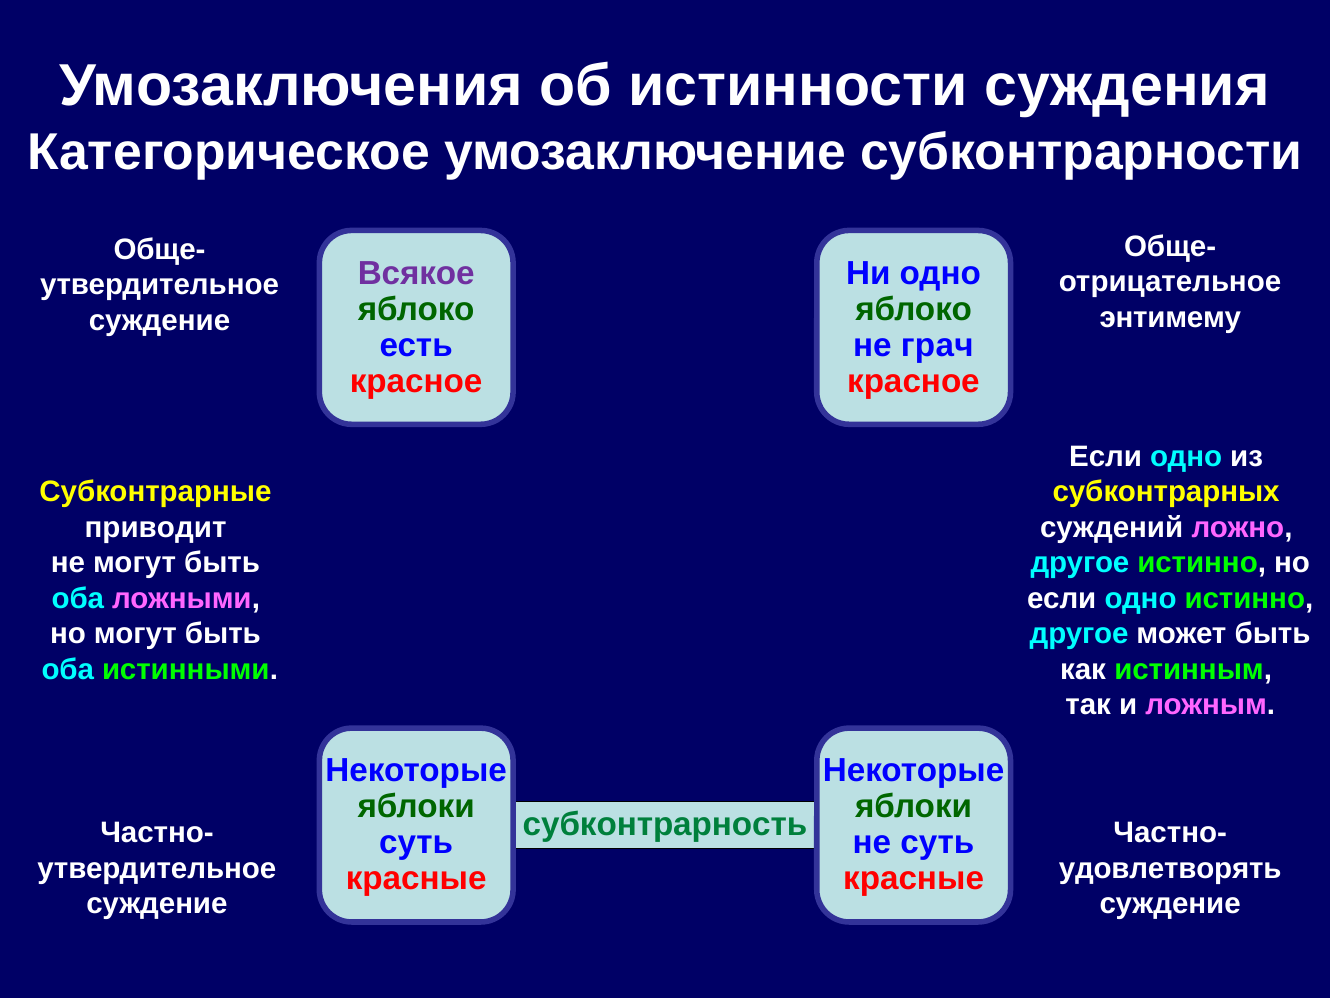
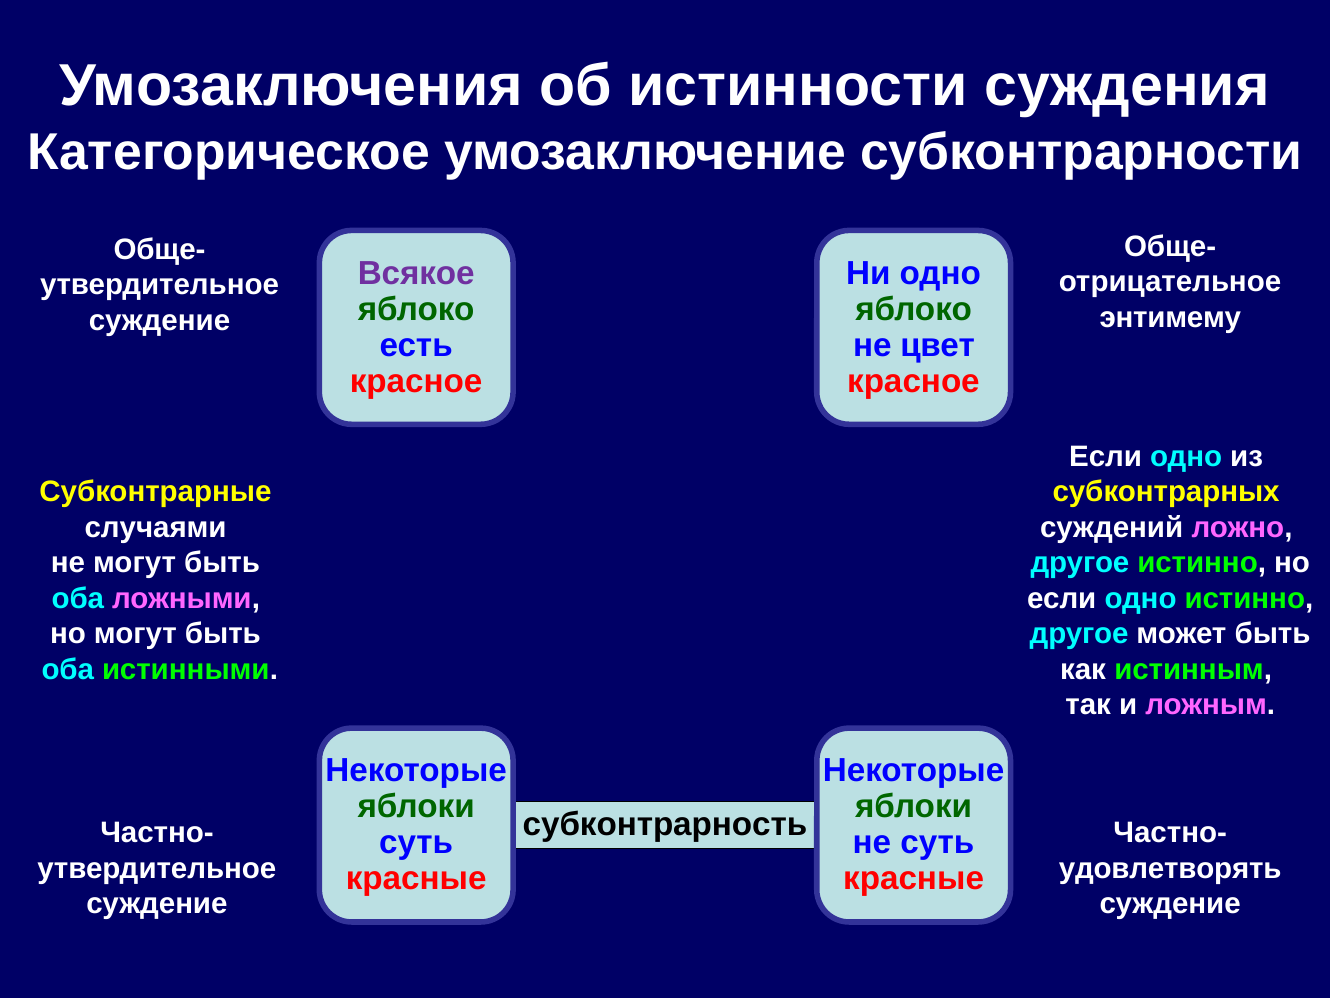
грач: грач -> цвет (938, 345)
приводит: приводит -> случаями (156, 527)
субконтрарность colour: green -> black (665, 824)
